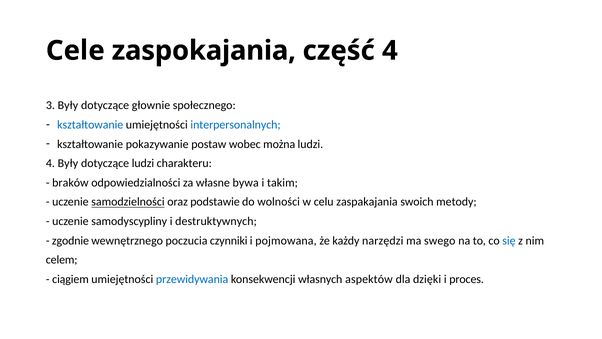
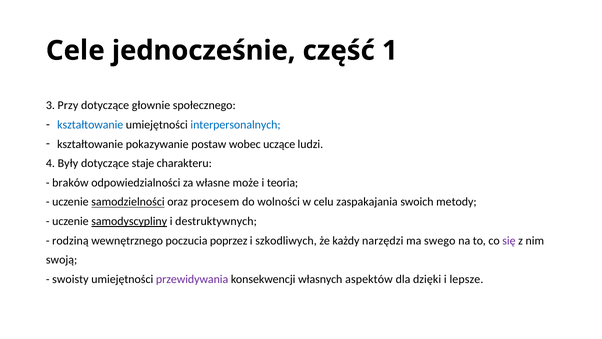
zaspokajania: zaspokajania -> jednocześnie (204, 51)
część 4: 4 -> 1 (390, 51)
3 Były: Były -> Przy (68, 105)
można: można -> uczące (279, 144)
dotyczące ludzi: ludzi -> staje (143, 163)
bywa: bywa -> może (246, 183)
takim: takim -> teoria (283, 183)
podstawie: podstawie -> procesem (215, 202)
samodyscypliny underline: none -> present (129, 221)
zgodnie: zgodnie -> rodziną (70, 240)
czynniki: czynniki -> poprzez (229, 240)
pojmowana: pojmowana -> szkodliwych (286, 240)
się colour: blue -> purple (509, 240)
celem: celem -> swoją (62, 260)
ciągiem: ciągiem -> swoisty (70, 279)
przewidywania colour: blue -> purple (192, 279)
proces: proces -> lepsze (466, 279)
